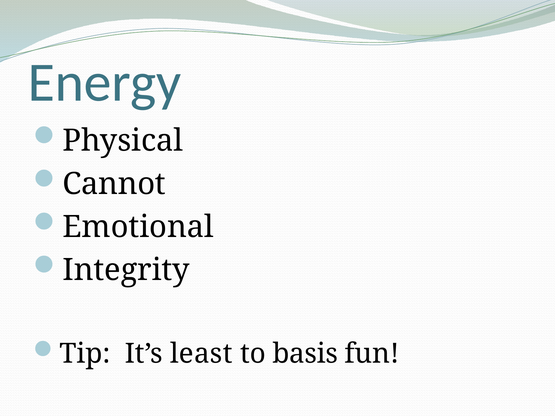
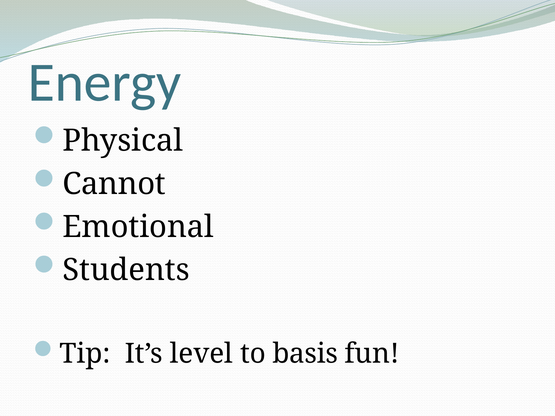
Integrity: Integrity -> Students (126, 270)
least: least -> level (201, 354)
